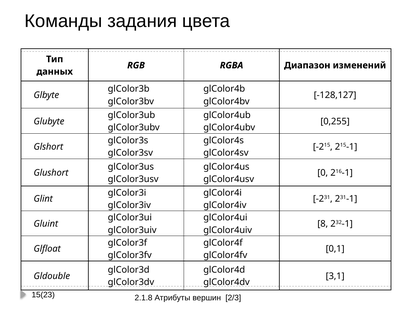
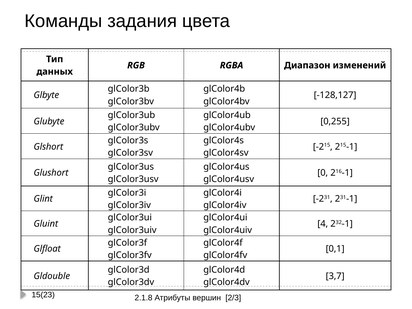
8: 8 -> 4 (323, 224)
3,1: 3,1 -> 3,7 (335, 276)
